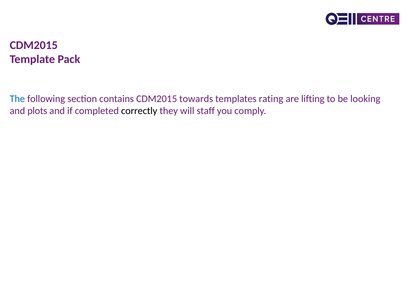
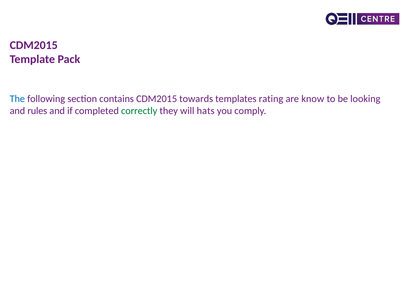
lifting: lifting -> know (313, 99)
plots: plots -> rules (37, 111)
correctly colour: black -> green (139, 111)
staff: staff -> hats (206, 111)
